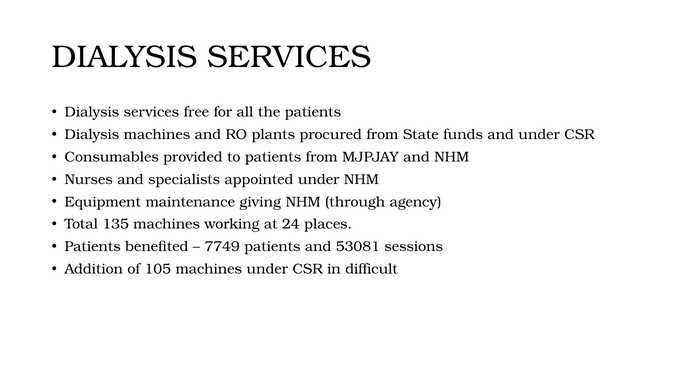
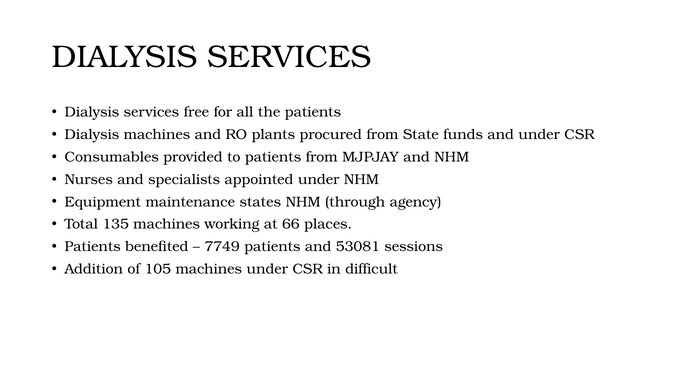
giving: giving -> states (260, 202)
24: 24 -> 66 (291, 224)
